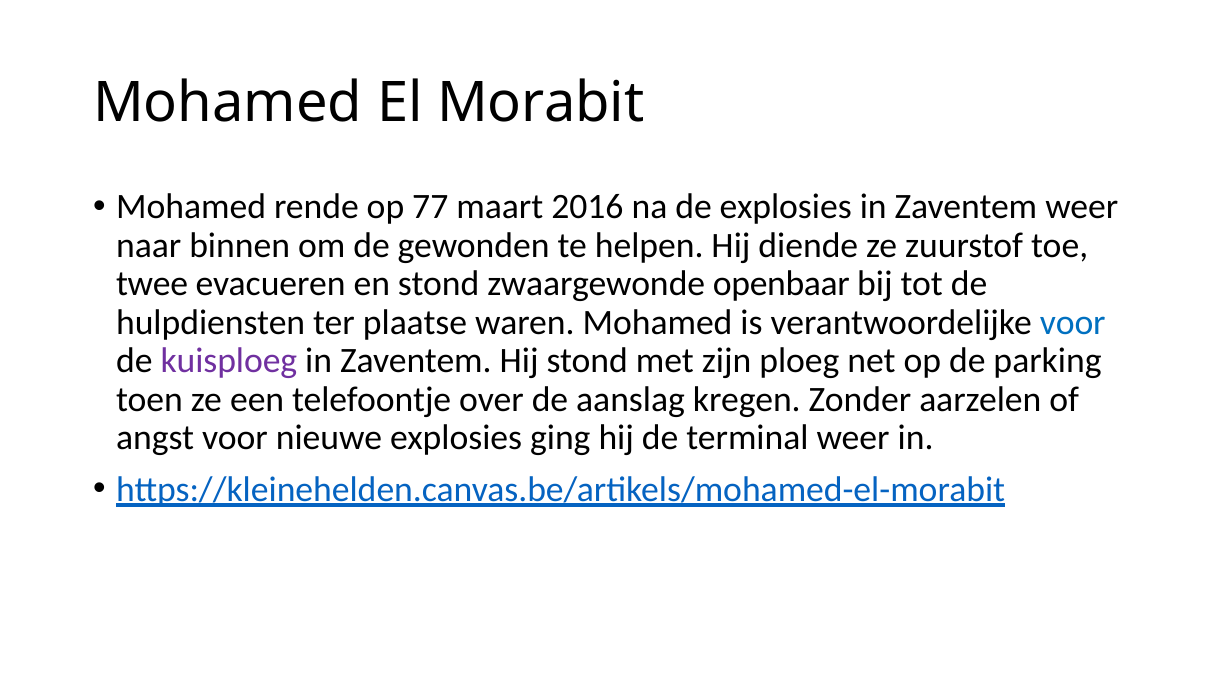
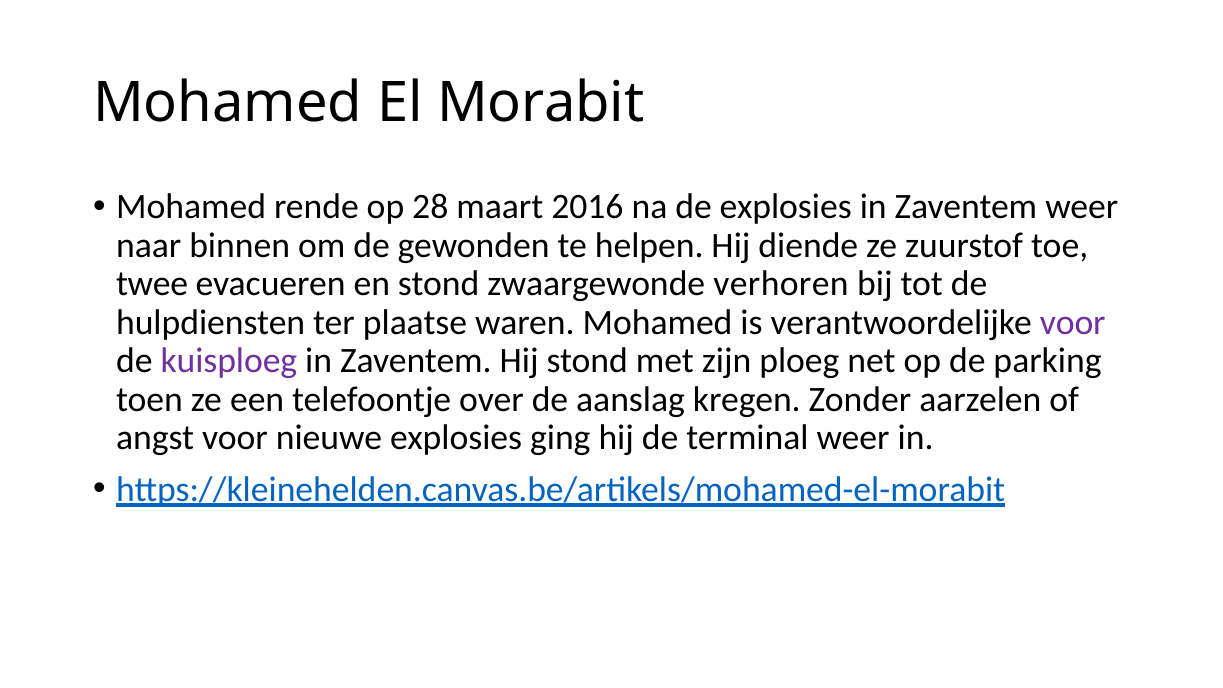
77: 77 -> 28 (430, 207)
openbaar: openbaar -> verhoren (781, 284)
voor colour: blue -> purple (1073, 322)
